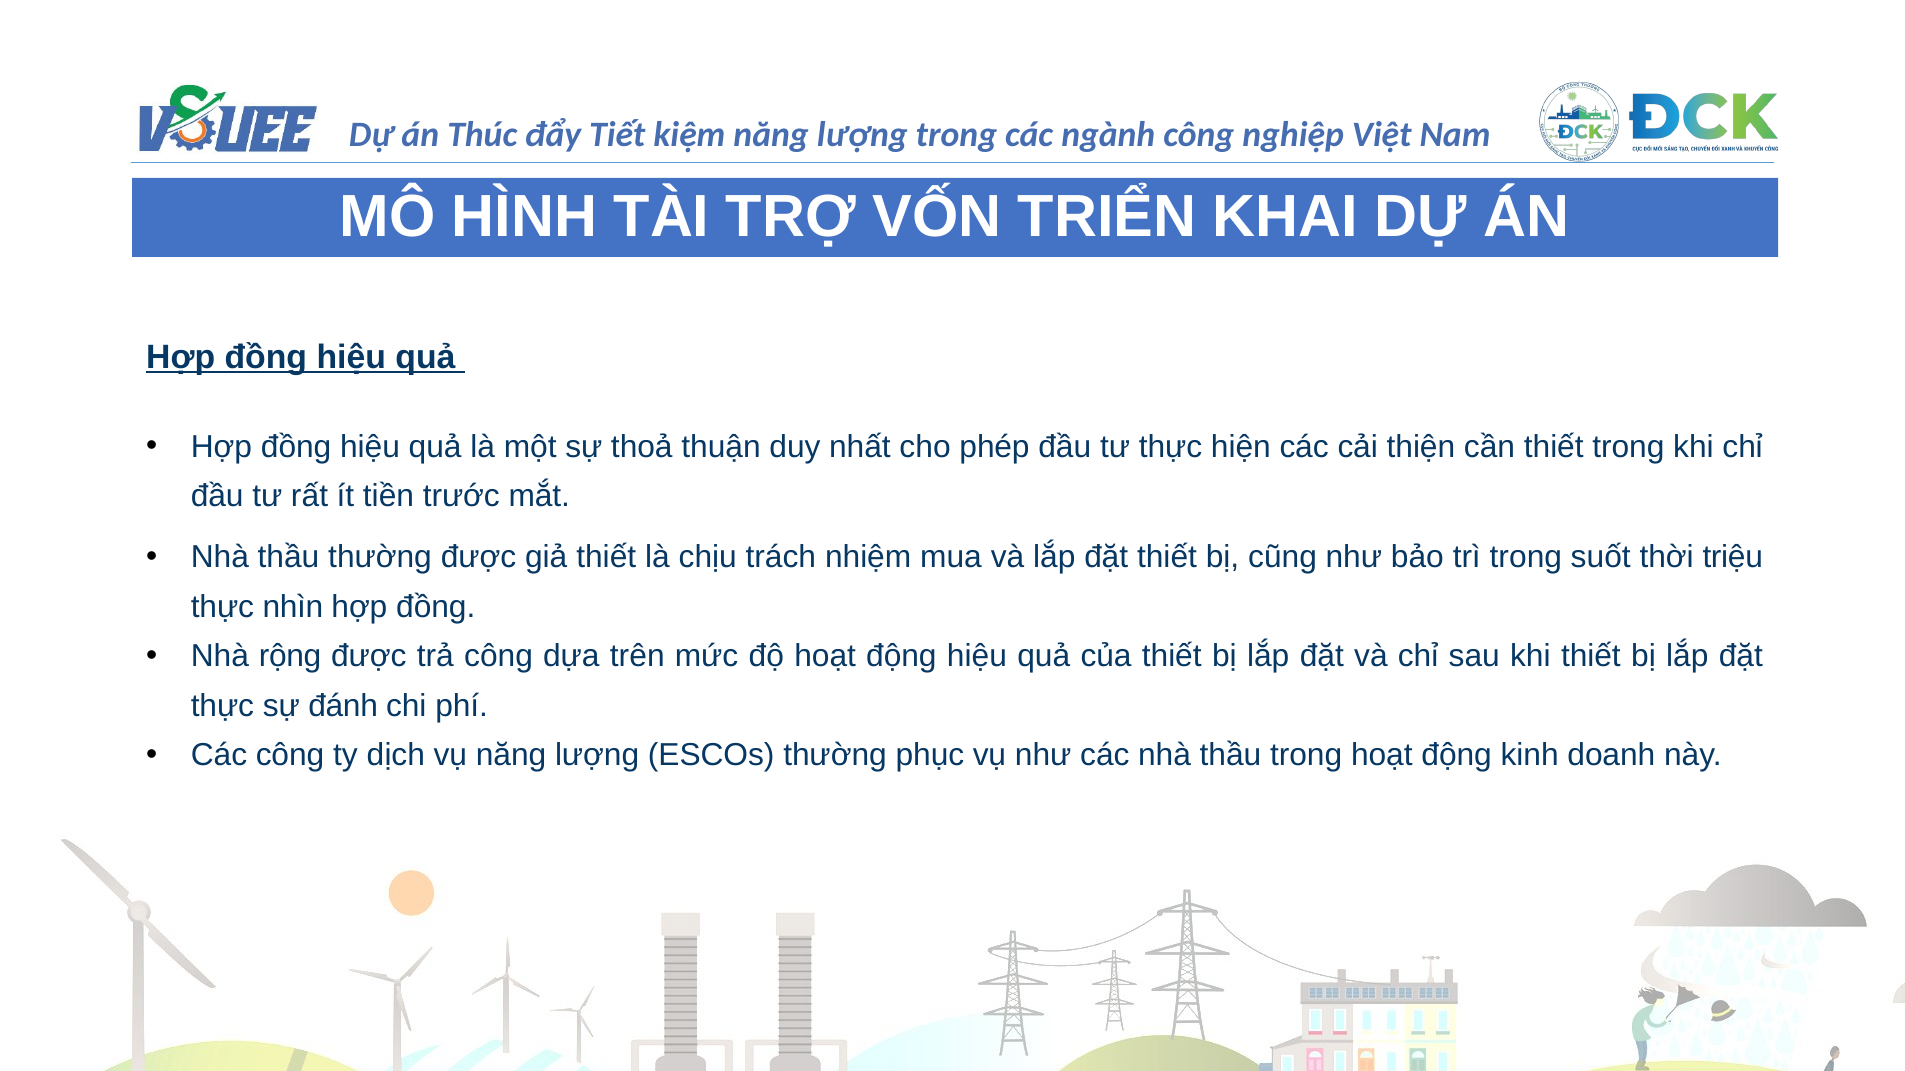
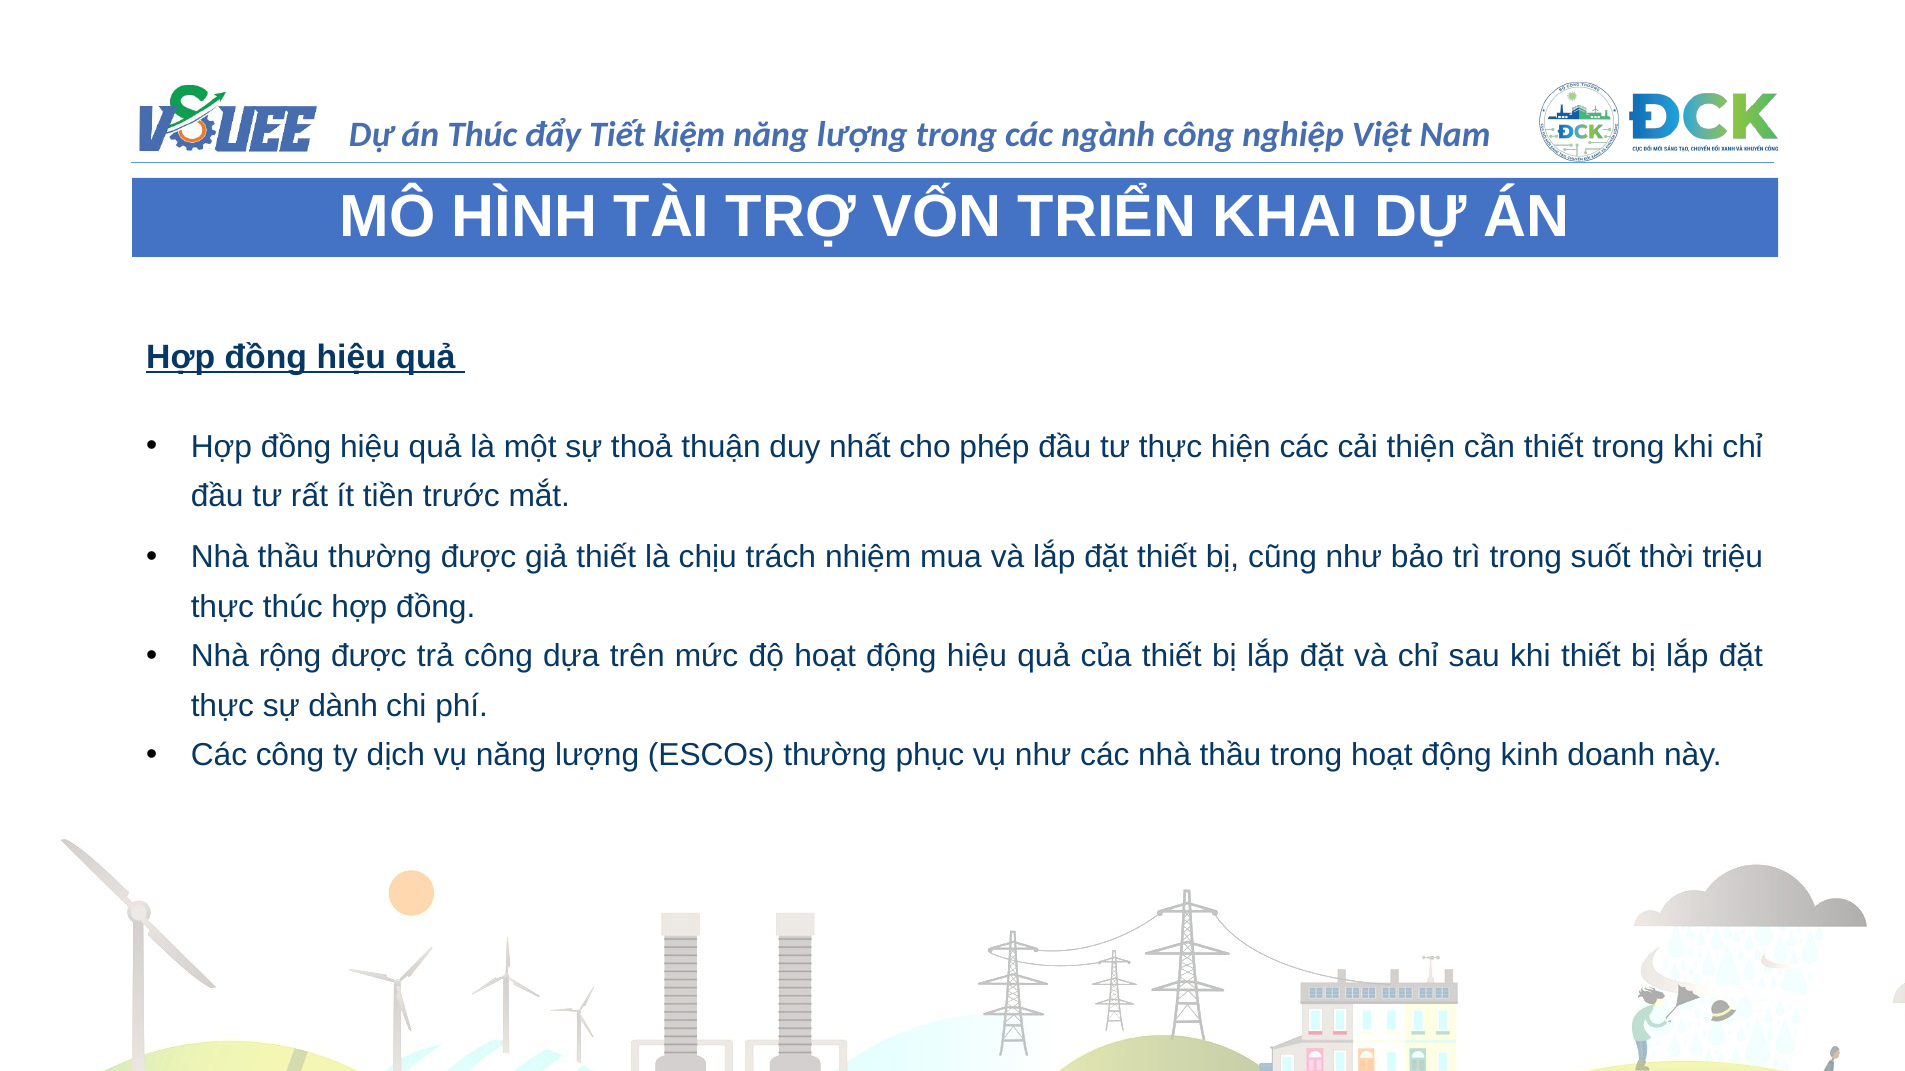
thực nhìn: nhìn -> thúc (293, 607)
đánh: đánh -> dành (343, 706)
